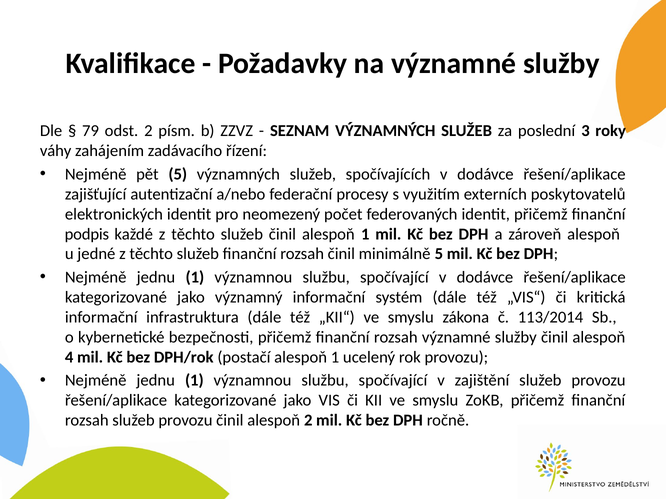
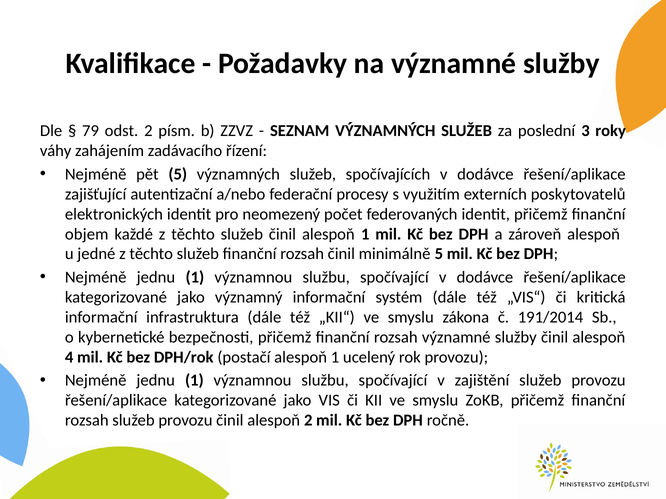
podpis: podpis -> objem (87, 234)
113/2014: 113/2014 -> 191/2014 (550, 318)
